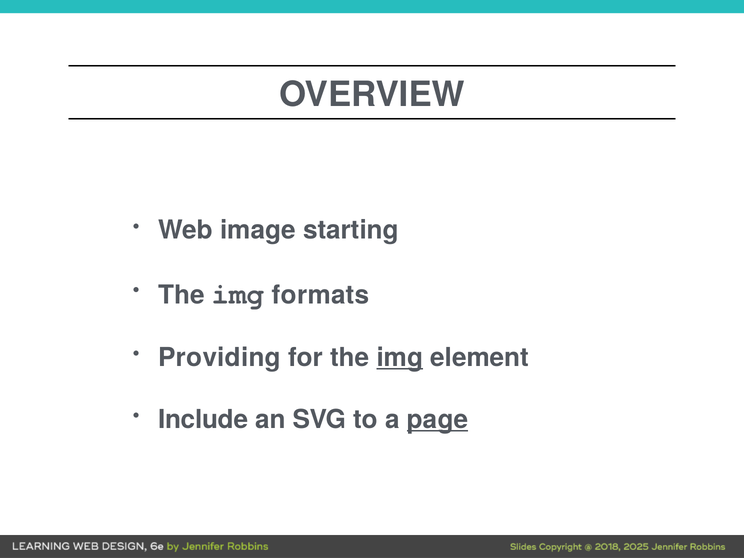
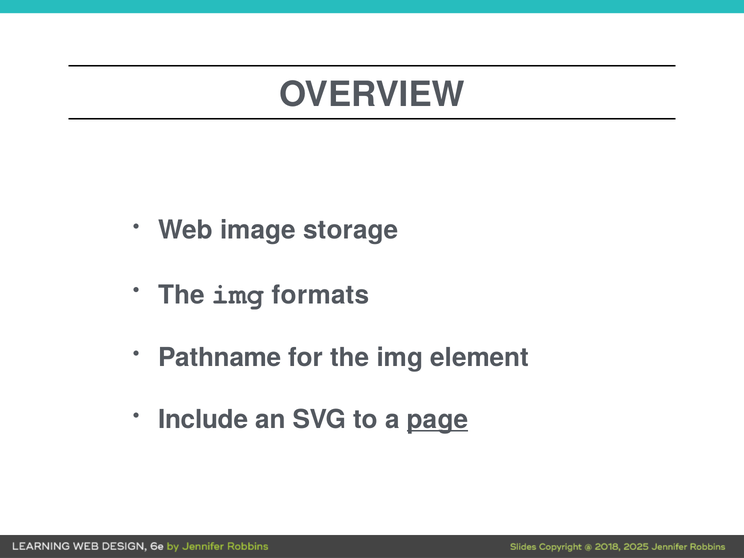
starting: starting -> storage (351, 230)
Providing: Providing -> Pathname (220, 358)
img underline: present -> none (400, 358)
